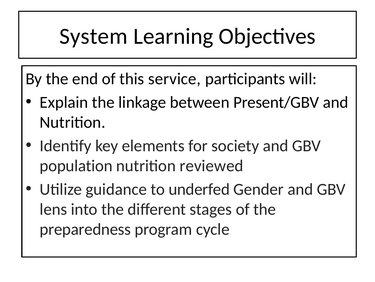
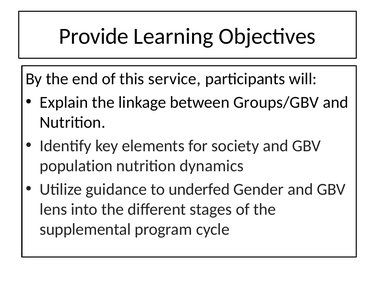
System: System -> Provide (94, 36)
Present/GBV: Present/GBV -> Groups/GBV (276, 102)
reviewed: reviewed -> dynamics (212, 165)
preparedness: preparedness -> supplemental (85, 229)
